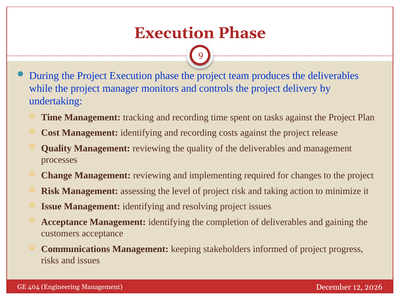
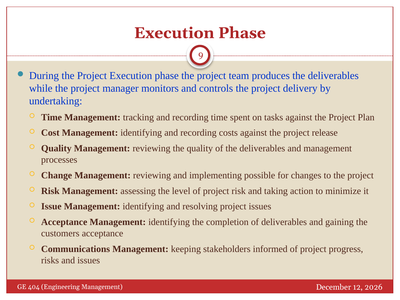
required: required -> possible (260, 175)
